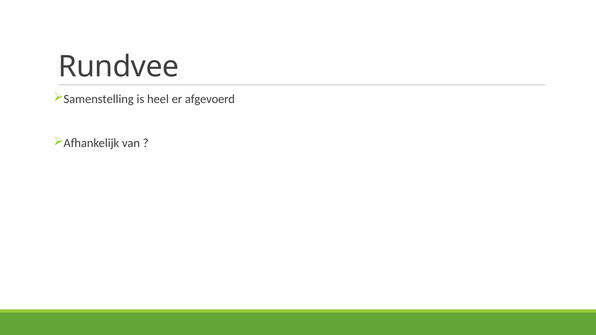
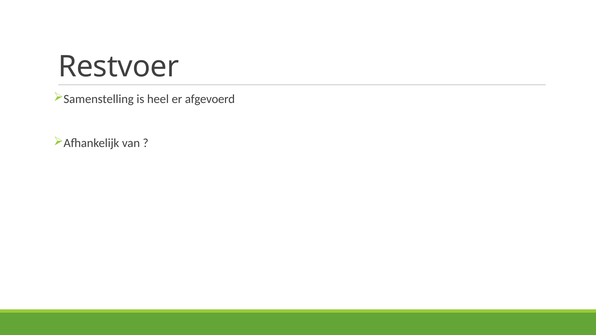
Rundvee: Rundvee -> Restvoer (119, 67)
